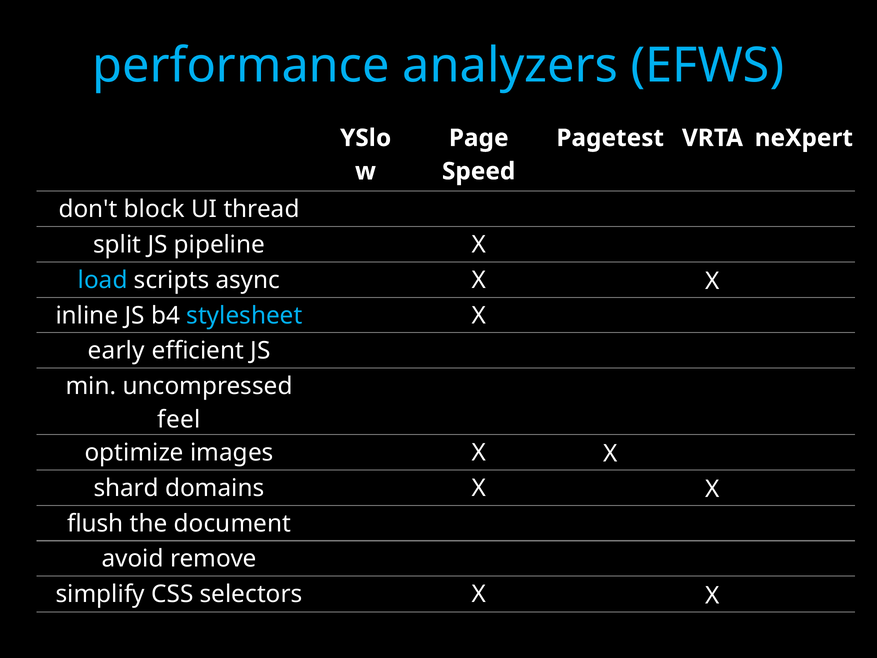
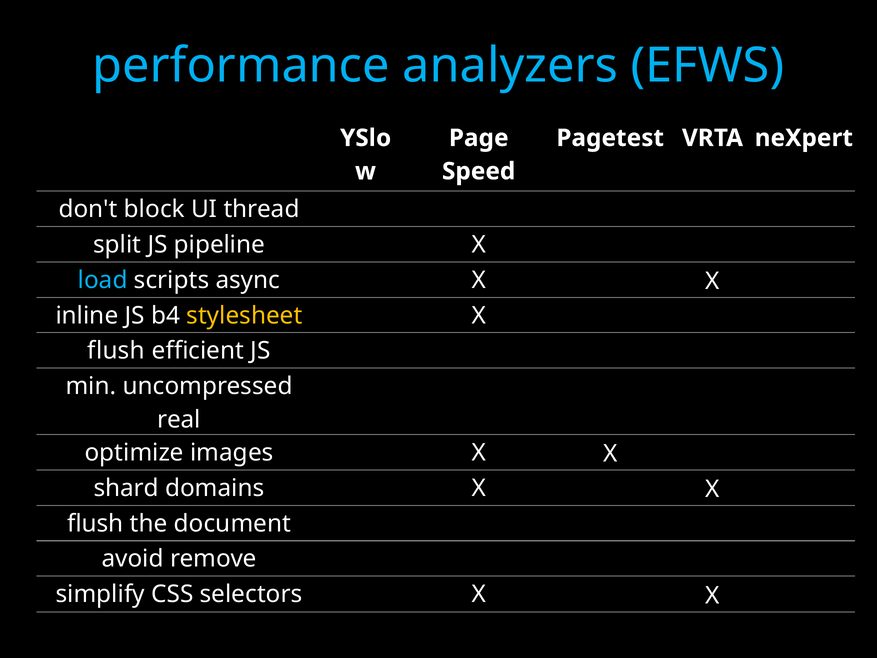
stylesheet colour: light blue -> yellow (244, 315)
early: early -> flush (116, 351)
feel: feel -> real (179, 419)
